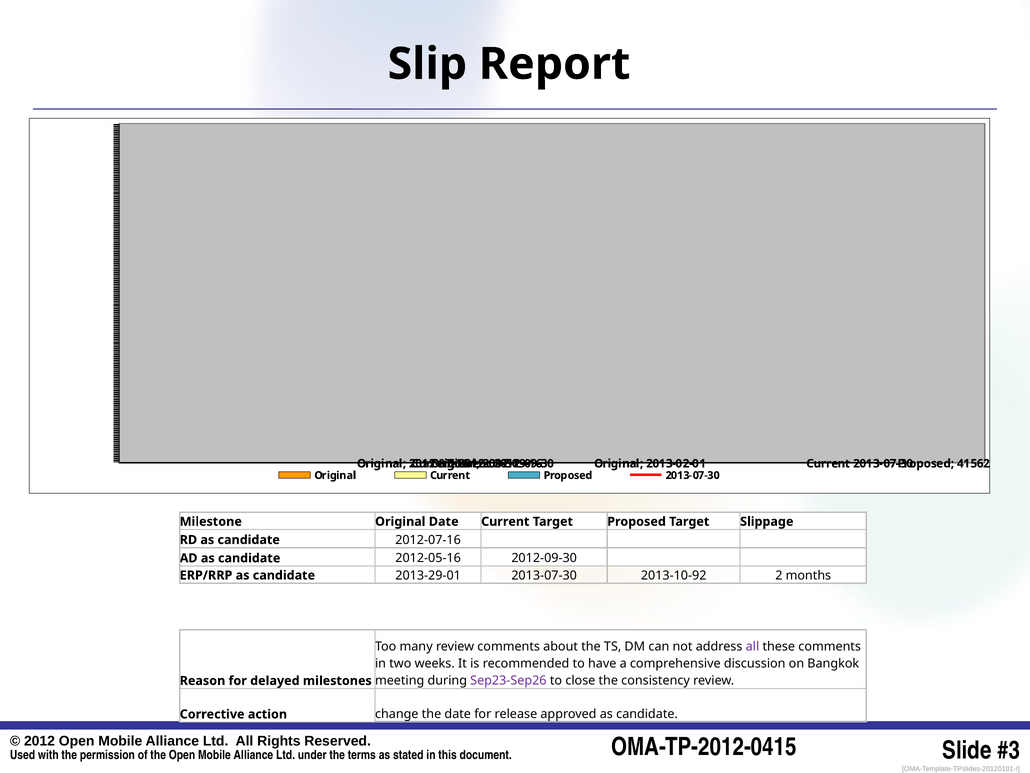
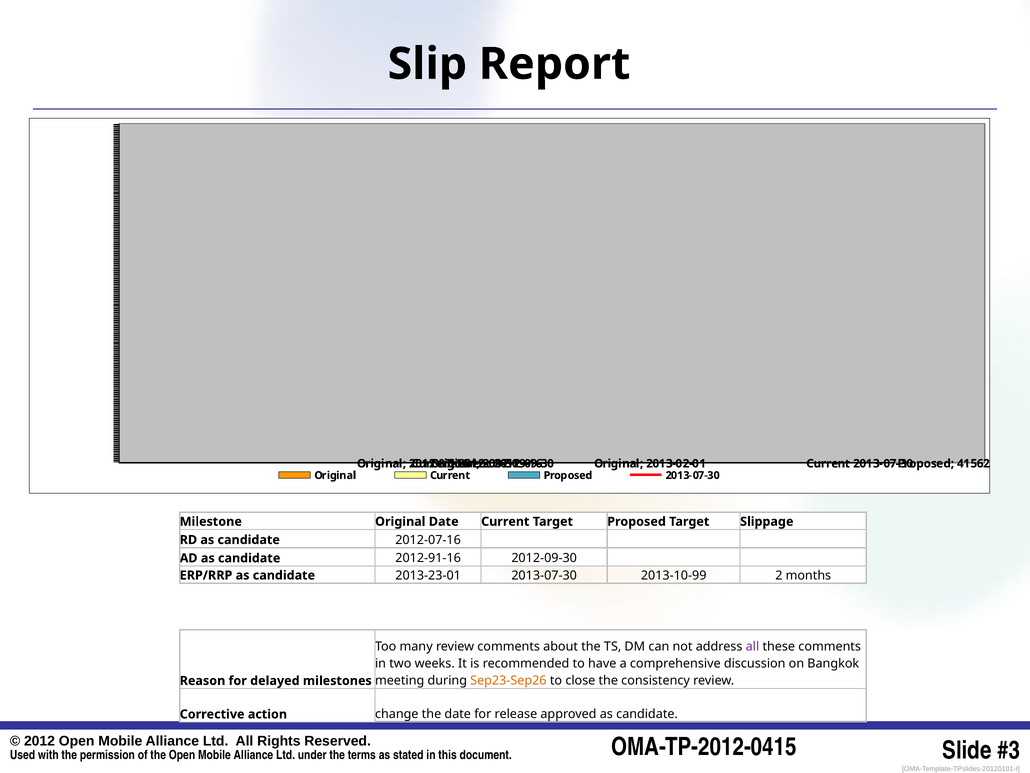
2012-05-16: 2012-05-16 -> 2012-91-16 (428, 558)
2013-29-01: 2013-29-01 -> 2013-23-01 (428, 575)
2013-10-92: 2013-10-92 -> 2013-10-99 (674, 575)
Sep23-Sep26 colour: purple -> orange (508, 680)
